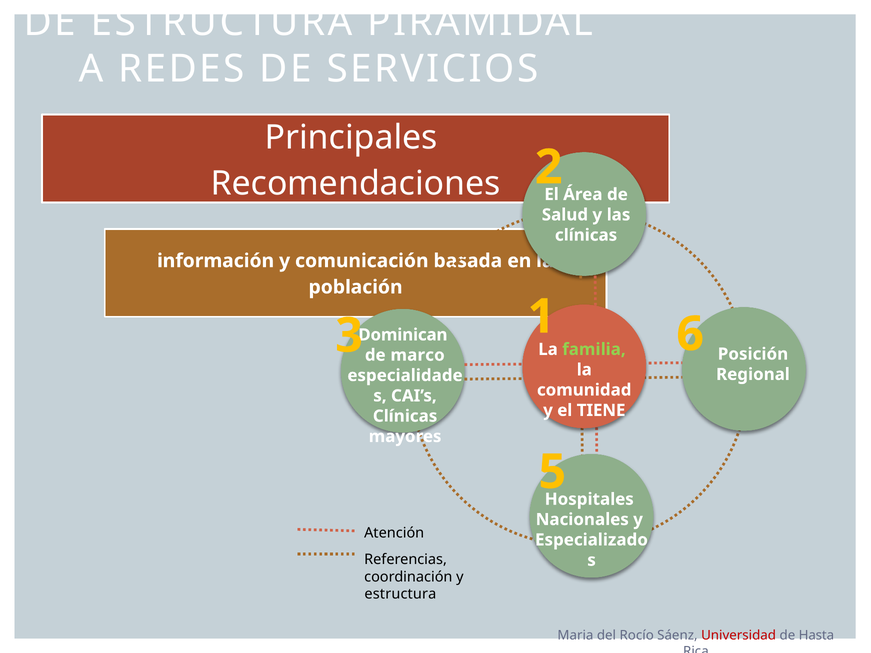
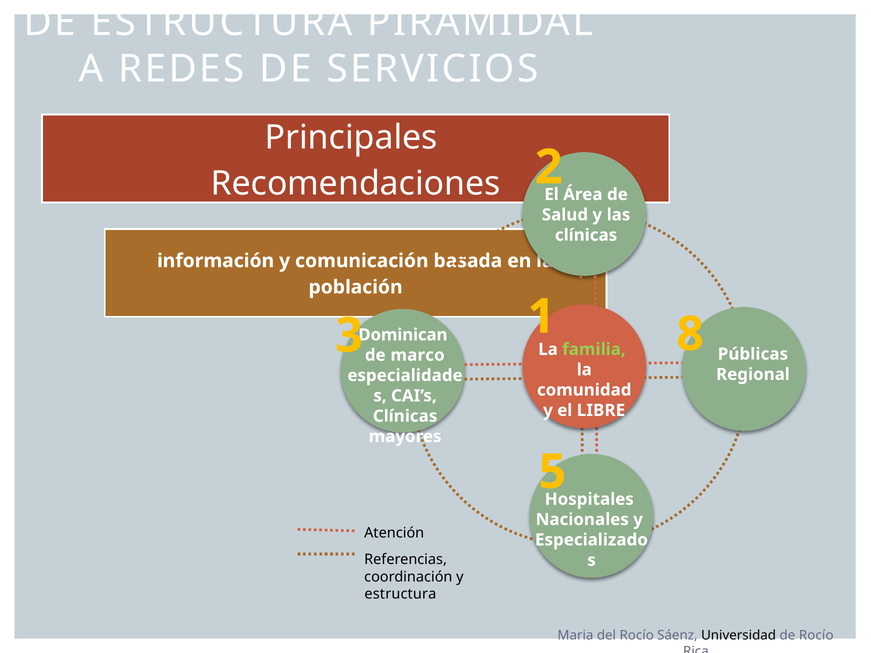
6: 6 -> 8 (690, 334)
Posición: Posición -> Públicas (753, 354)
TIENE: TIENE -> LIBRE (601, 411)
Universidad colour: red -> black (739, 636)
de Hasta: Hasta -> Rocío (816, 636)
